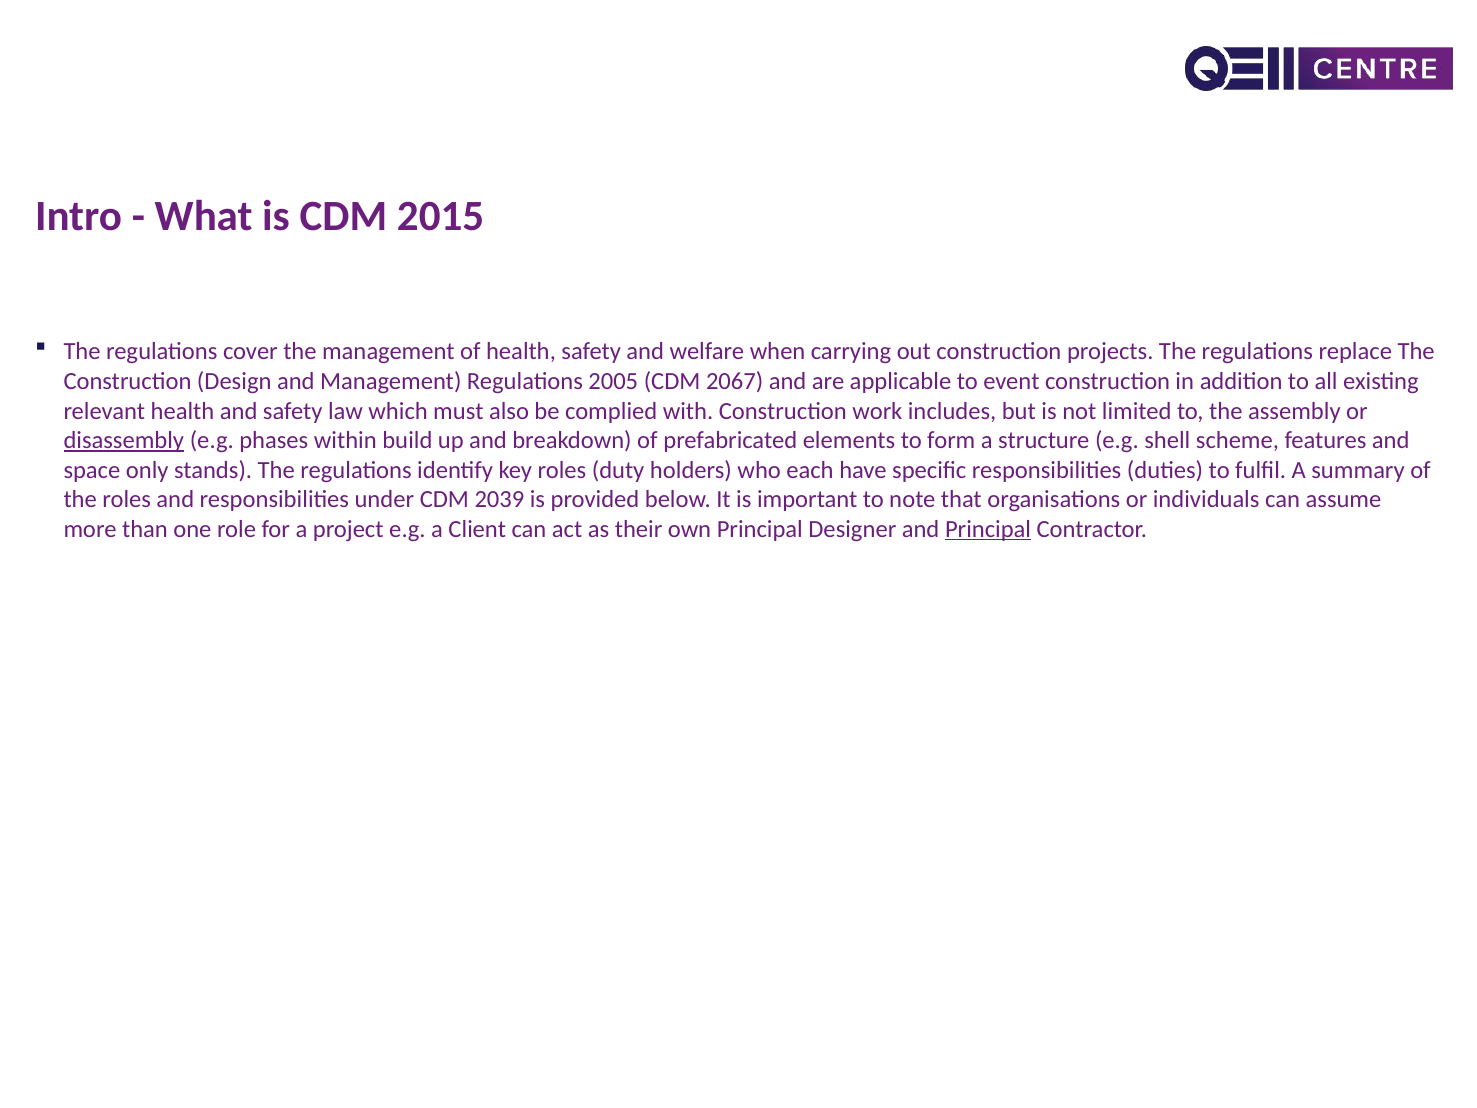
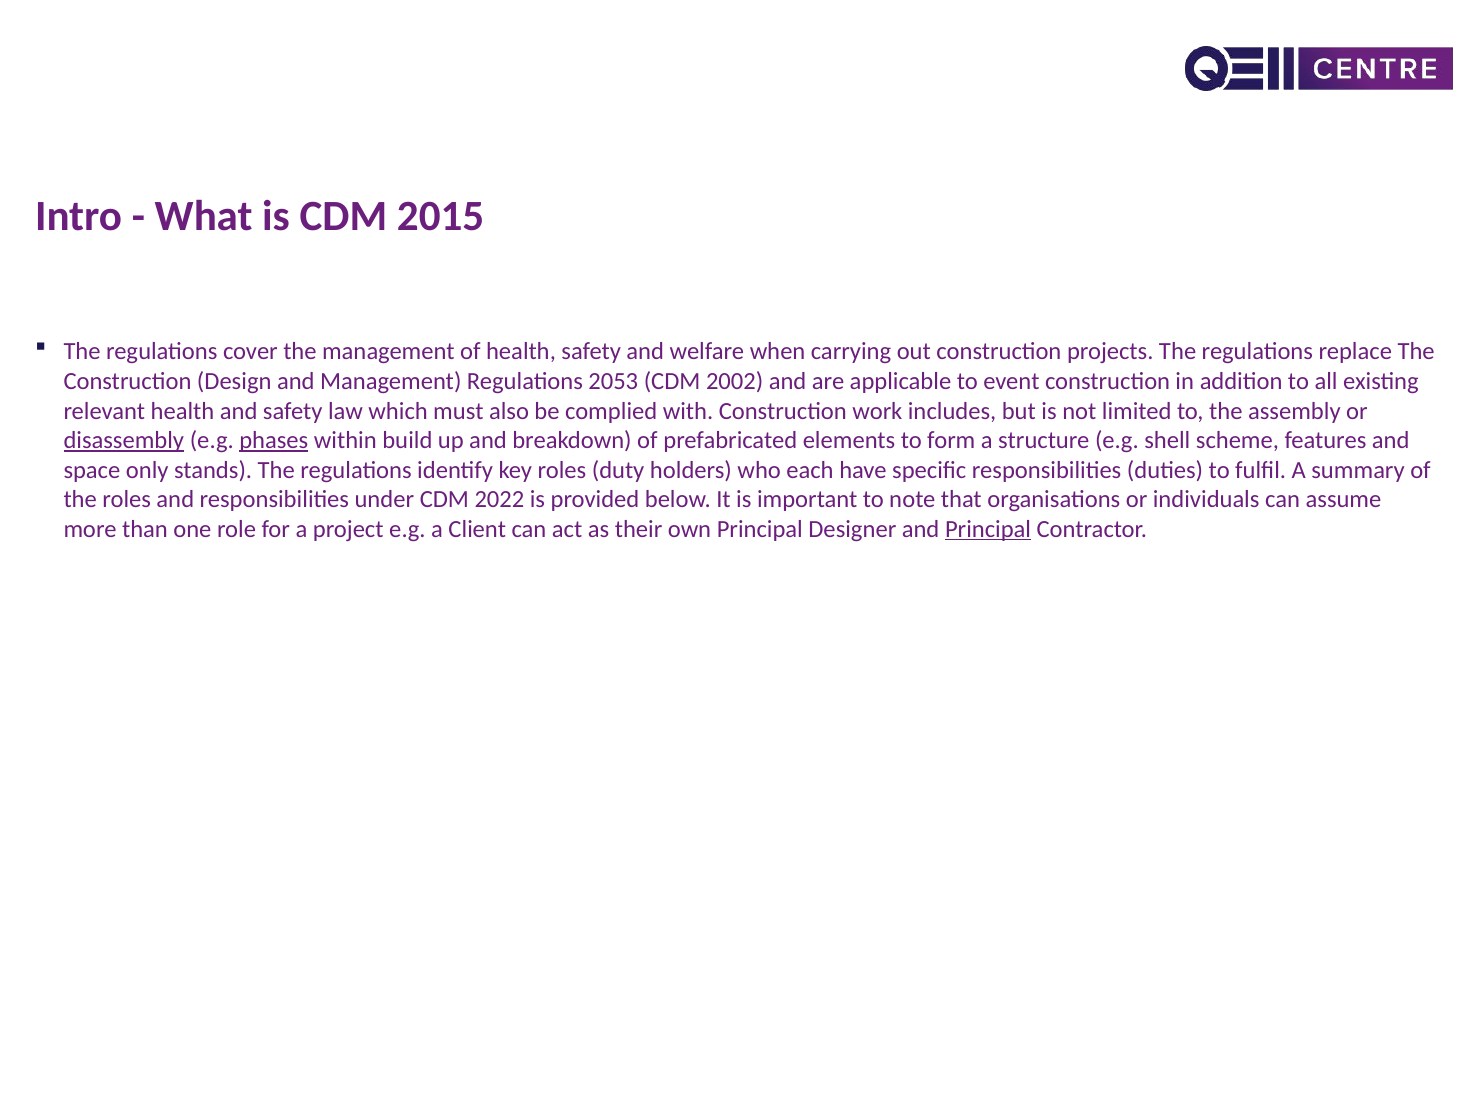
2005: 2005 -> 2053 (613, 381)
2067: 2067 -> 2002 (735, 381)
phases underline: none -> present (274, 440)
2039: 2039 -> 2022 (499, 499)
